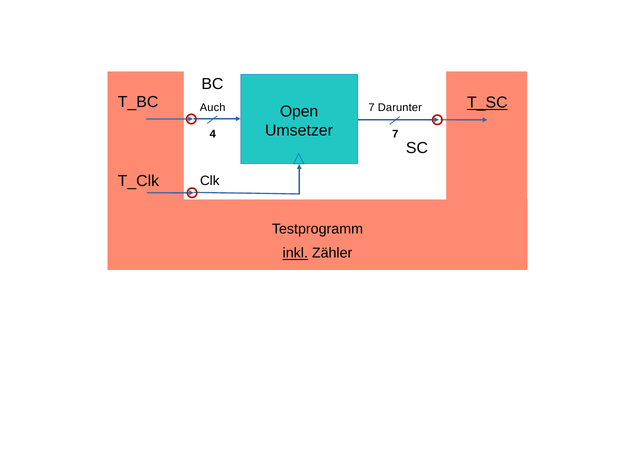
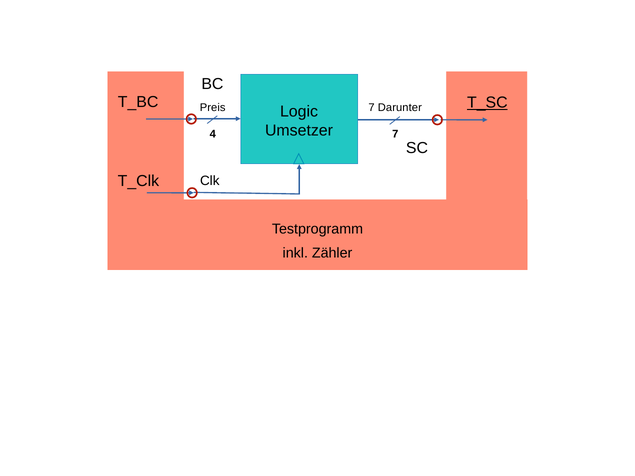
Auch: Auch -> Preis (213, 107)
Open: Open -> Logic (299, 112)
inkl underline: present -> none (295, 253)
